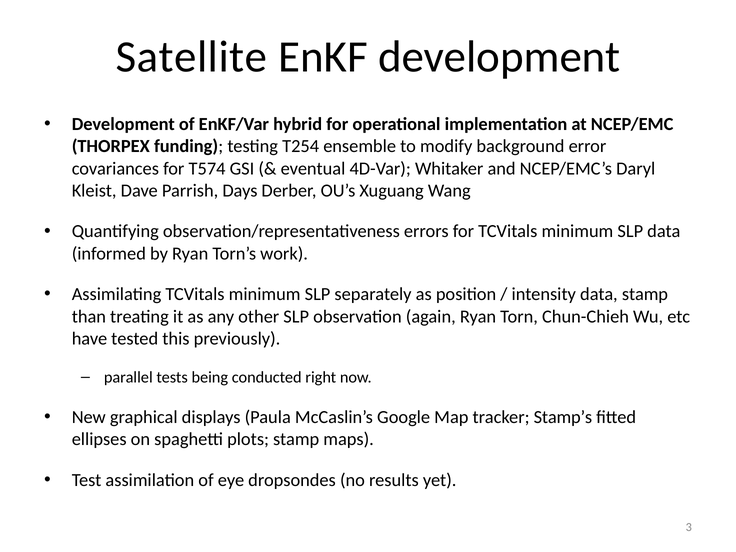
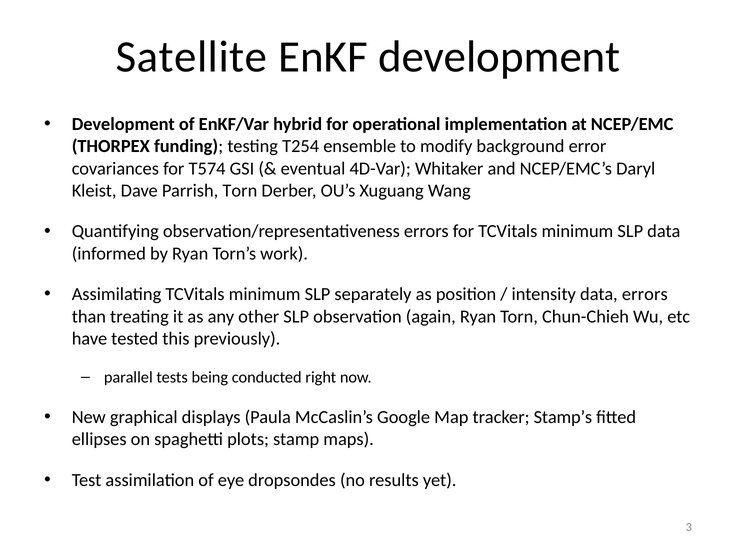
Parrish Days: Days -> Torn (240, 191)
data stamp: stamp -> errors (645, 294)
